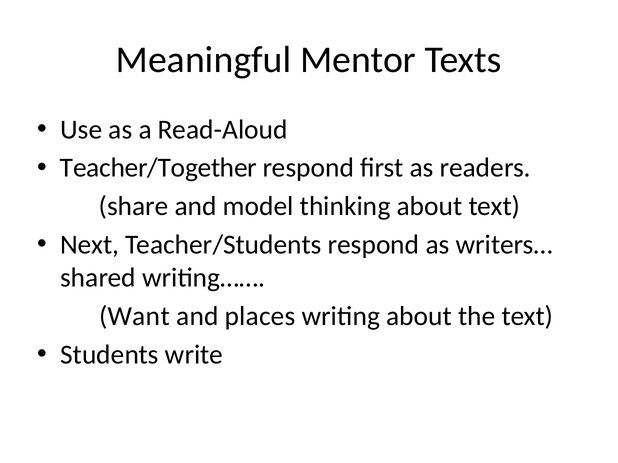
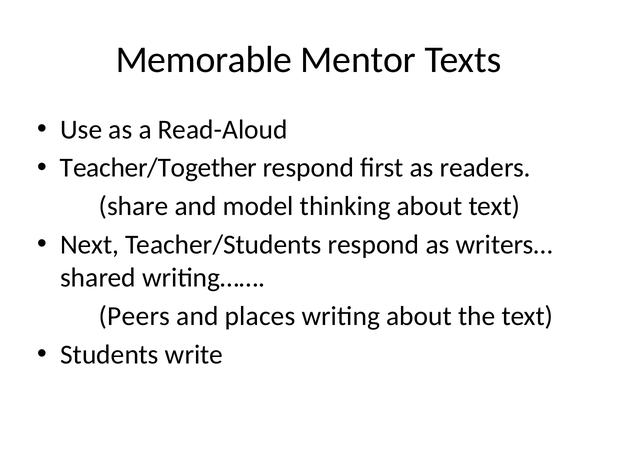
Meaningful: Meaningful -> Memorable (204, 60)
Want: Want -> Peers (134, 316)
